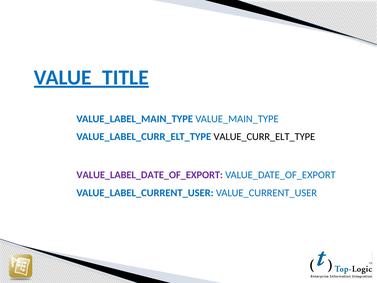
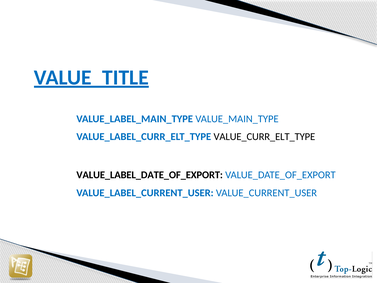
VALUE_LABEL_DATE_OF_EXPORT colour: purple -> black (150, 175)
